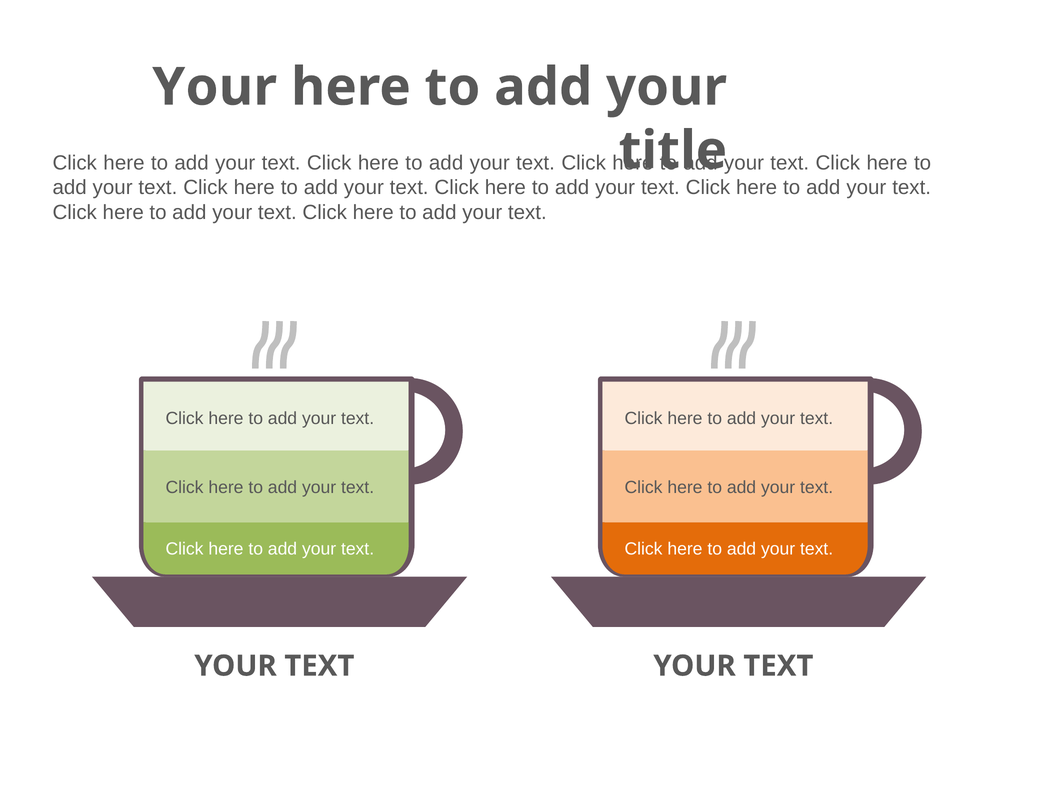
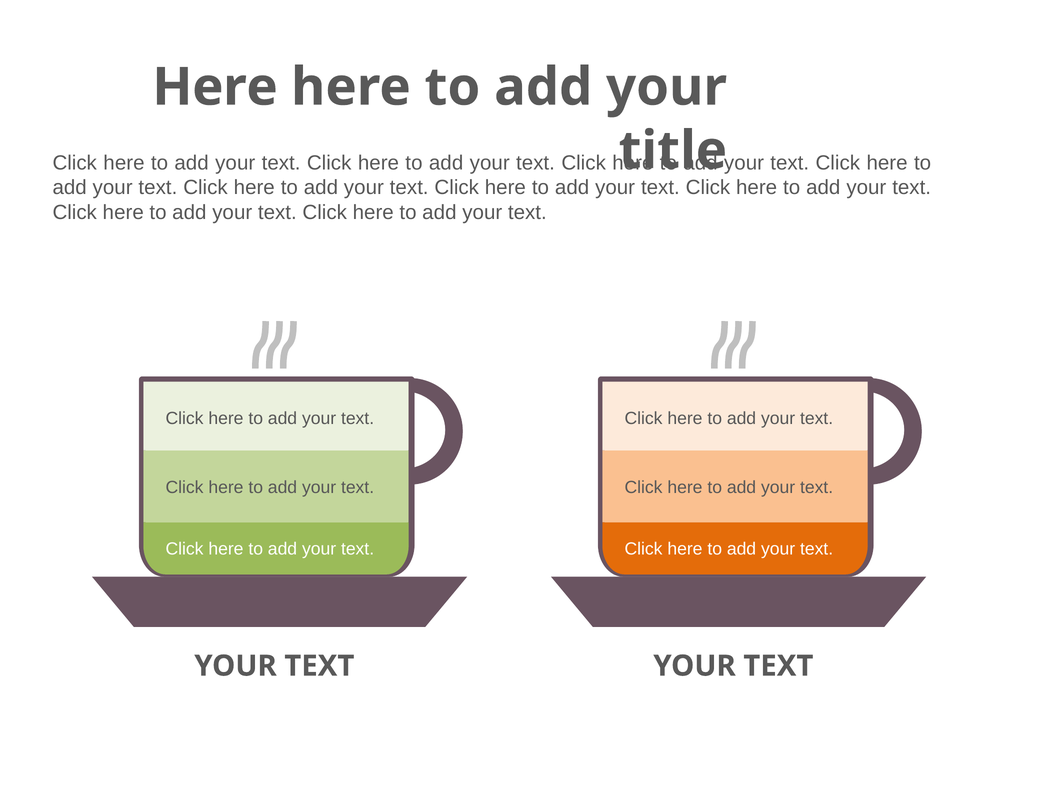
Your: Your -> Here (215, 87)
